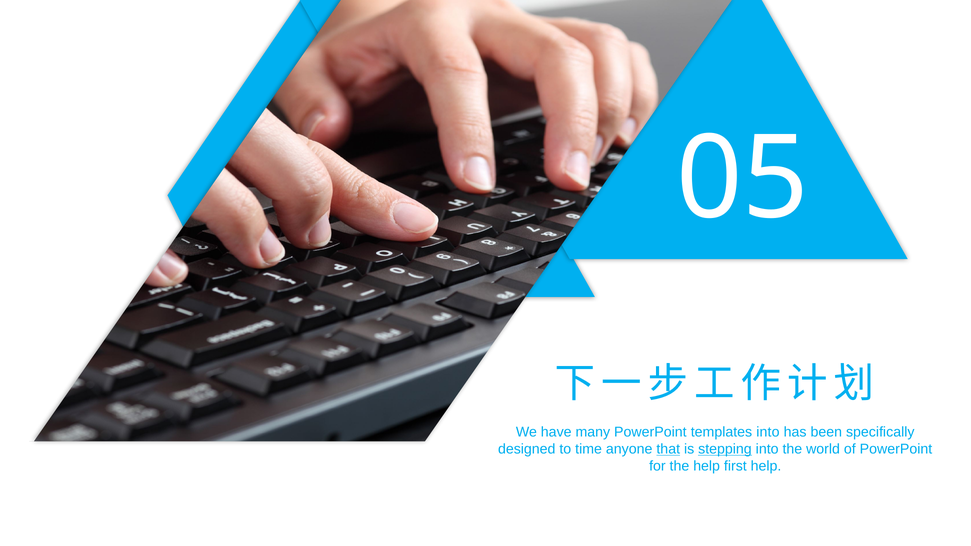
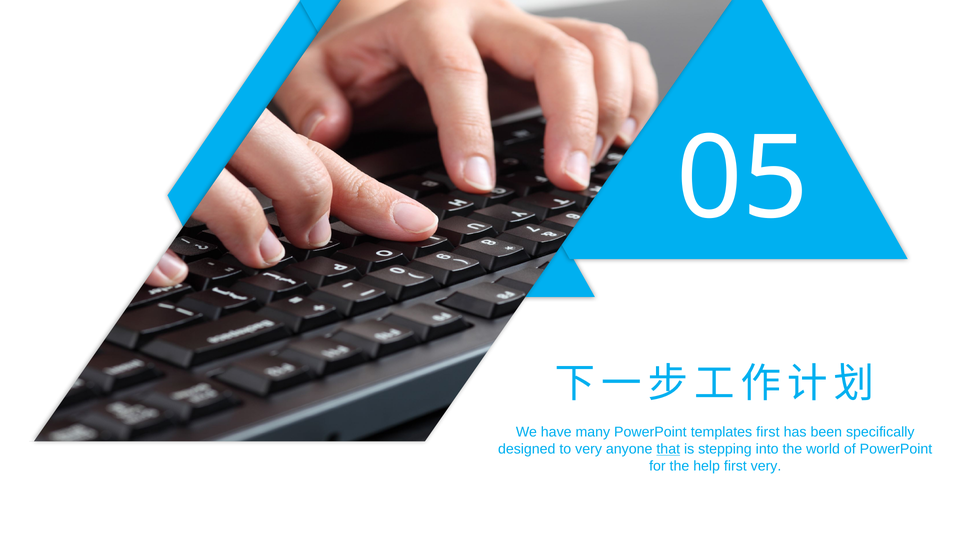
templates into: into -> first (768, 432)
to time: time -> very (589, 449)
stepping underline: present -> none (725, 449)
first help: help -> very (766, 466)
